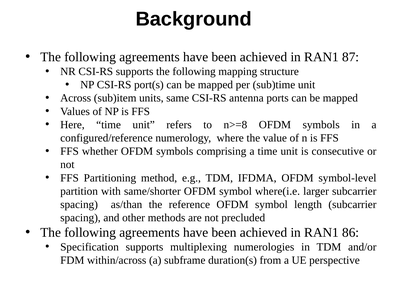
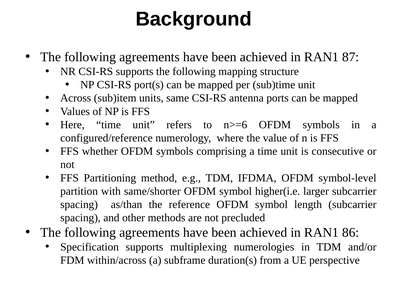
n>=8: n>=8 -> n>=6 (235, 125)
where(i.e: where(i.e -> higher(i.e (278, 191)
